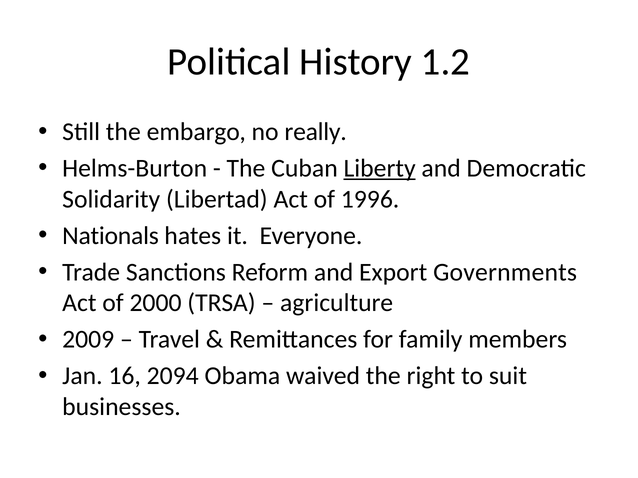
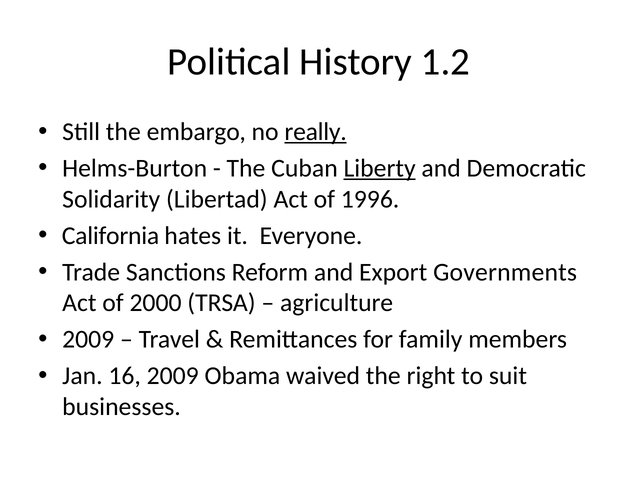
really underline: none -> present (316, 132)
Nationals: Nationals -> California (111, 236)
16 2094: 2094 -> 2009 (173, 376)
